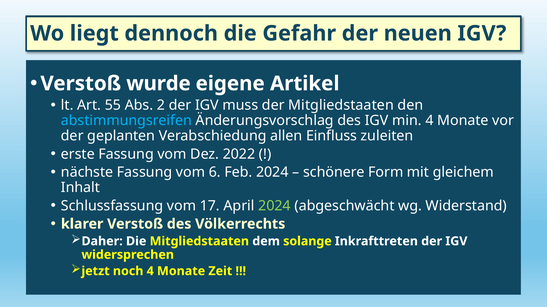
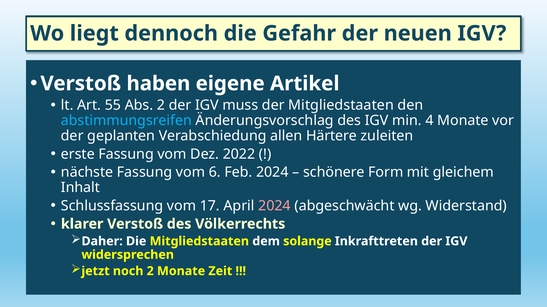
wurde: wurde -> haben (158, 84)
Einfluss: Einfluss -> Härtere (332, 136)
2024 colour: light green -> pink (275, 206)
noch 4: 4 -> 2 (150, 272)
